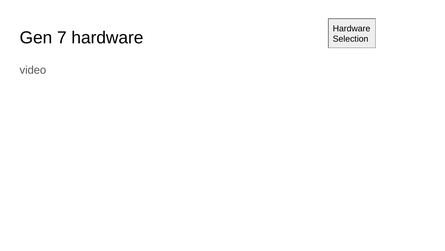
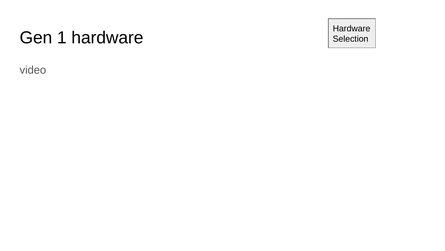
7: 7 -> 1 (62, 38)
